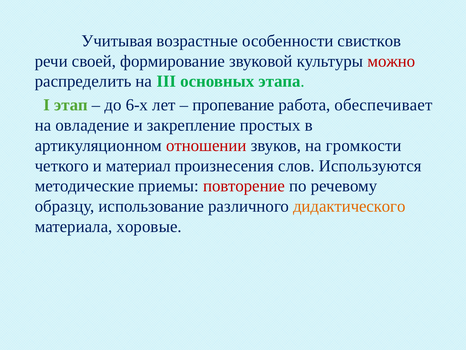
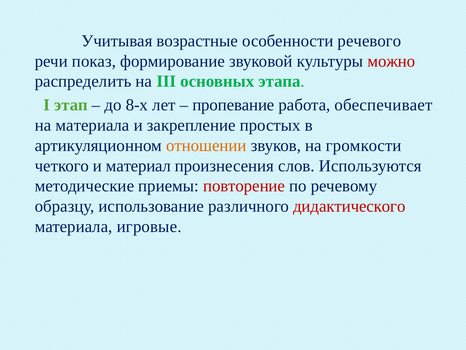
свистков: свистков -> речевого (369, 41)
своей: своей -> показ (94, 61)
6-х: 6-х -> 8-х (137, 105)
на овладение: овладение -> материала (92, 125)
отношении colour: red -> orange (206, 145)
дидактического colour: orange -> red (349, 206)
хоровые: хоровые -> игровые (149, 226)
